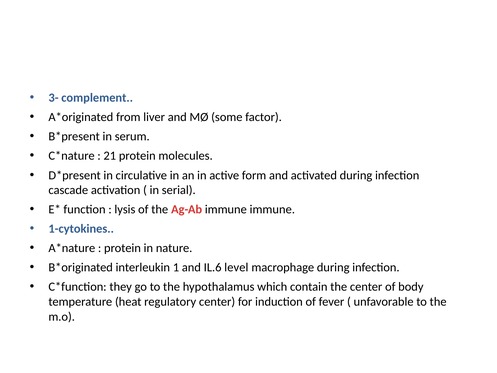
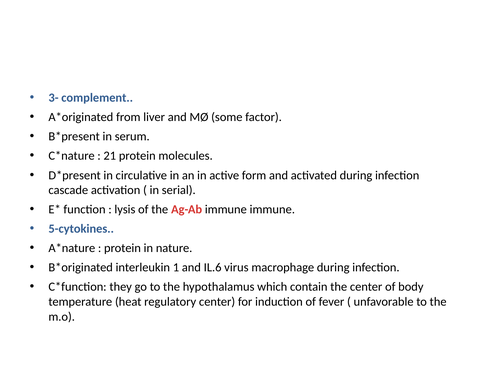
1-cytokines: 1-cytokines -> 5-cytokines (81, 229)
level: level -> virus (236, 267)
